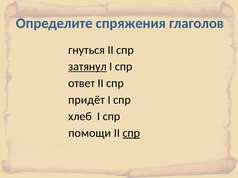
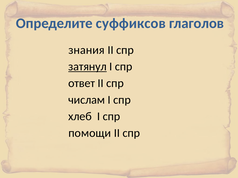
спряжения: спряжения -> суффиксов (131, 23)
гнуться: гнуться -> знания (87, 50)
придёт: придёт -> числам (87, 100)
спр underline: present -> none (131, 133)
